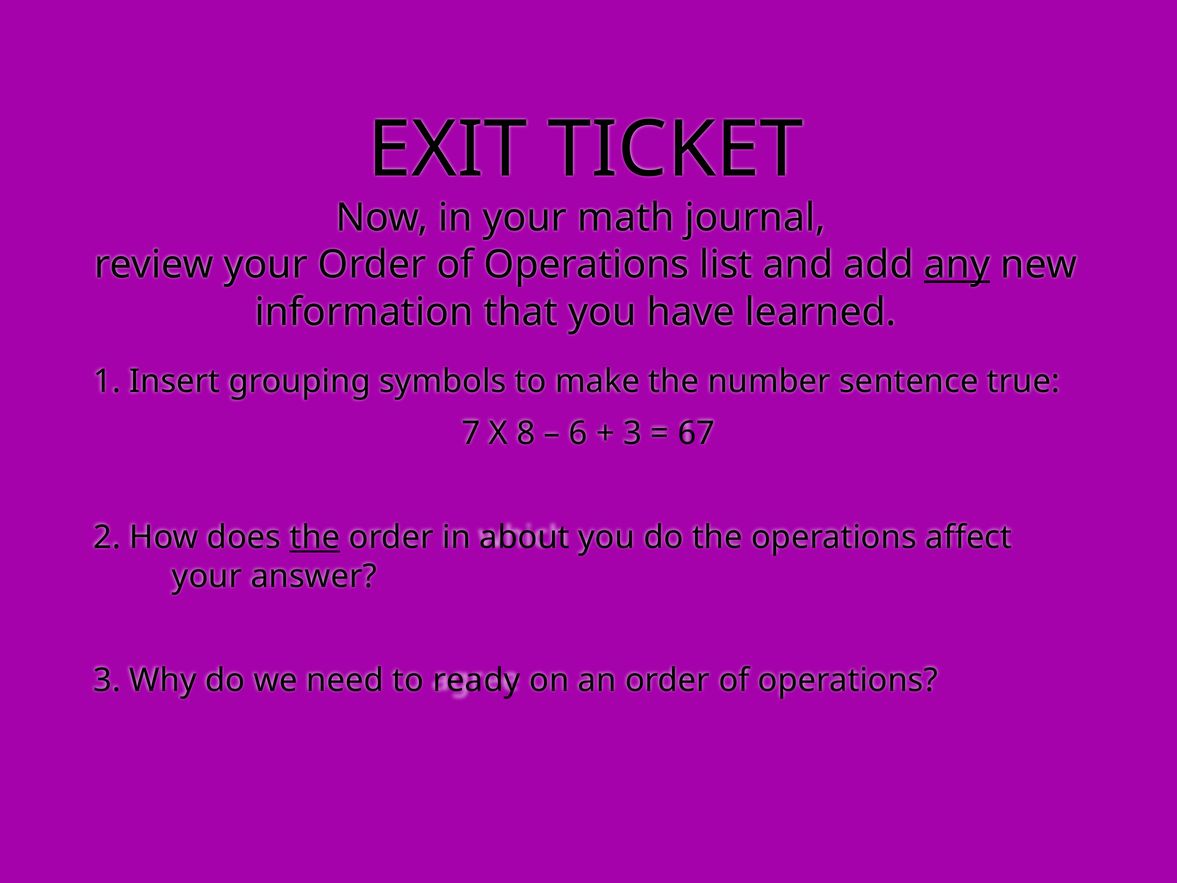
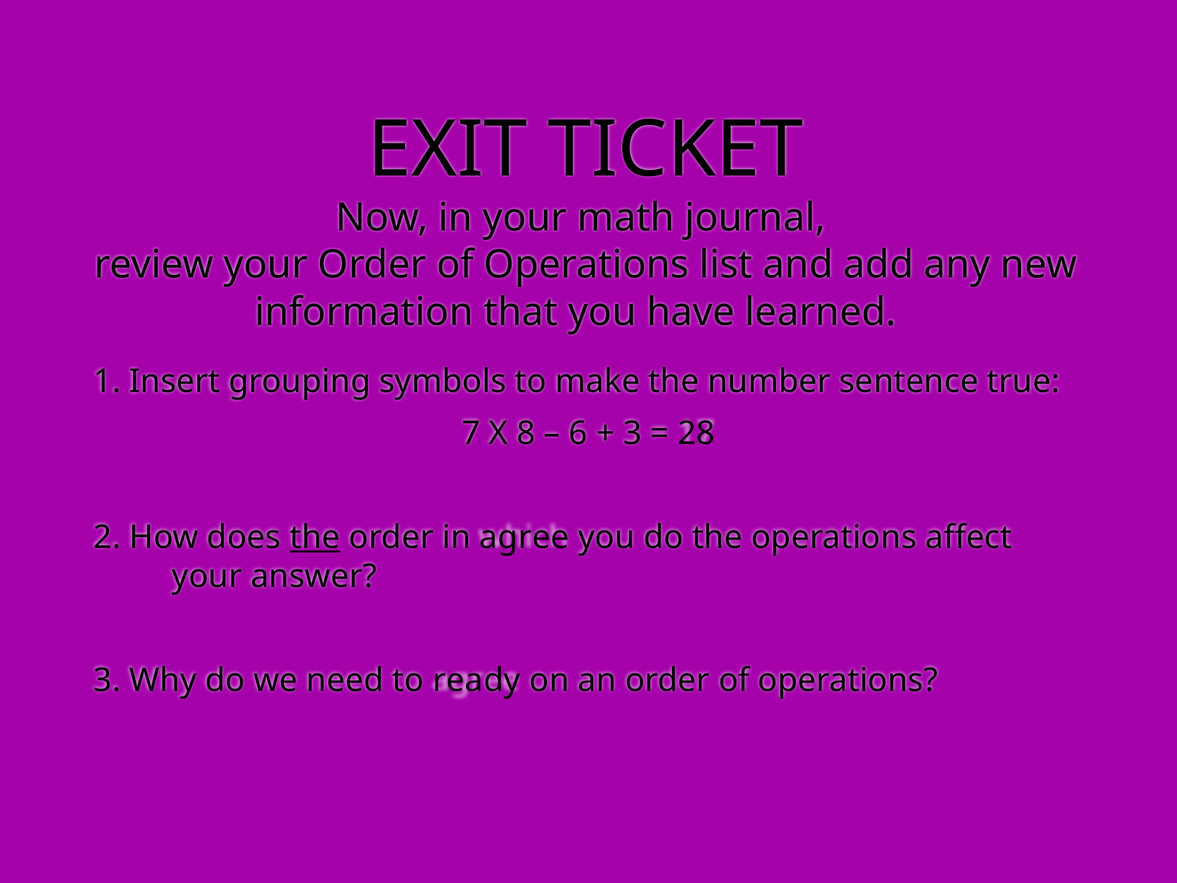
any underline: present -> none (957, 265)
67: 67 -> 28 (696, 433)
about: about -> agree (524, 537)
